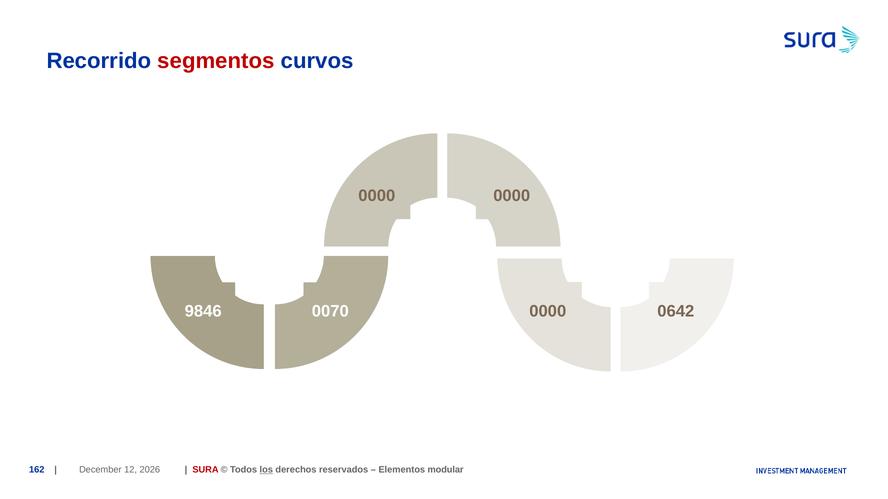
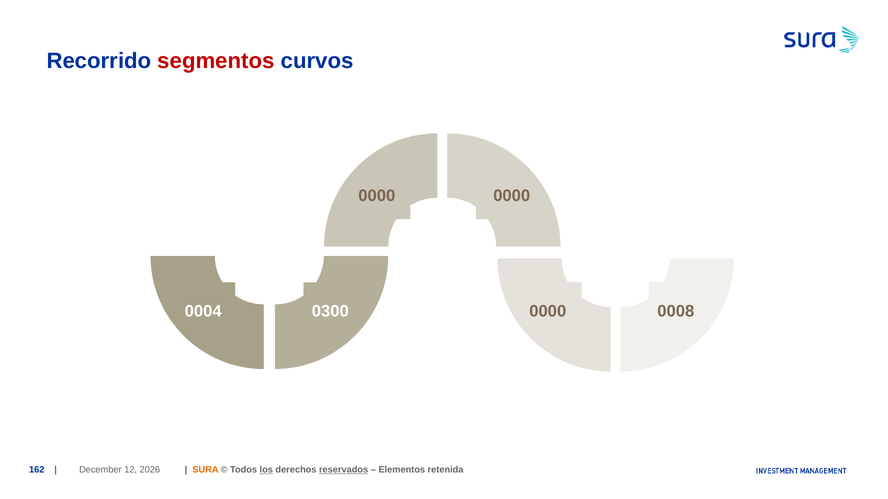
9846: 9846 -> 0004 (203, 311)
0070: 0070 -> 0300 (330, 311)
0642: 0642 -> 0008 (676, 311)
SURA colour: red -> orange (205, 470)
reservados underline: none -> present (344, 470)
modular: modular -> retenida (446, 470)
